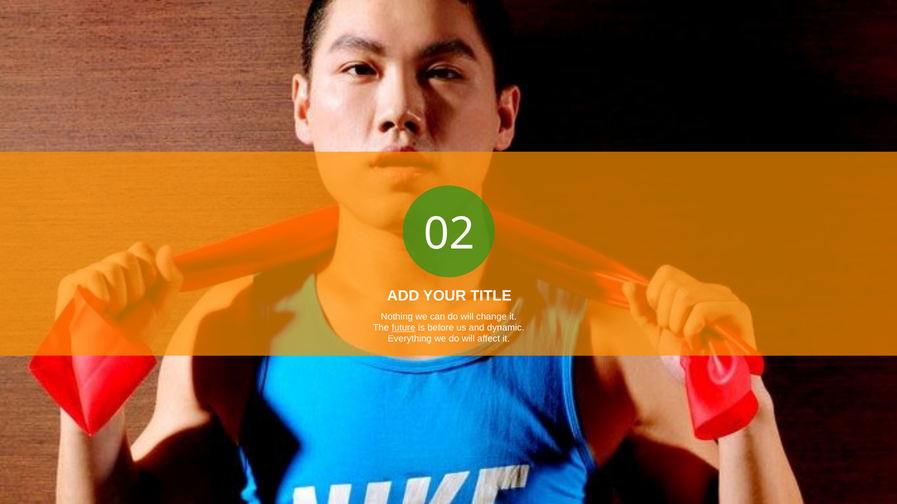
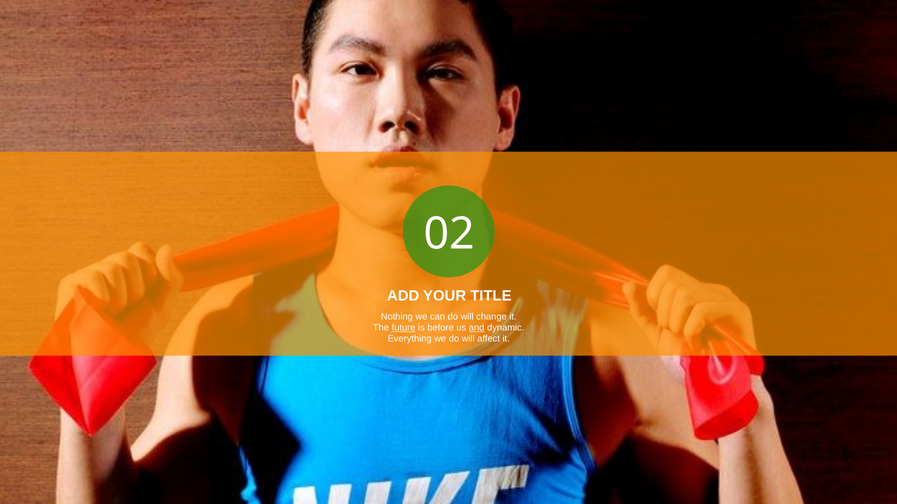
and underline: none -> present (477, 328)
